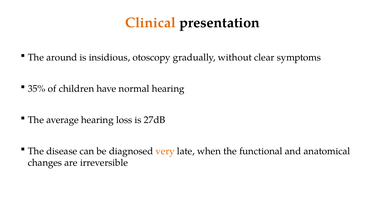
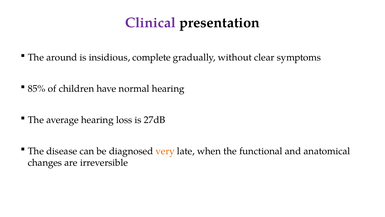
Clinical colour: orange -> purple (150, 23)
otoscopy: otoscopy -> complete (152, 57)
35%: 35% -> 85% (37, 89)
